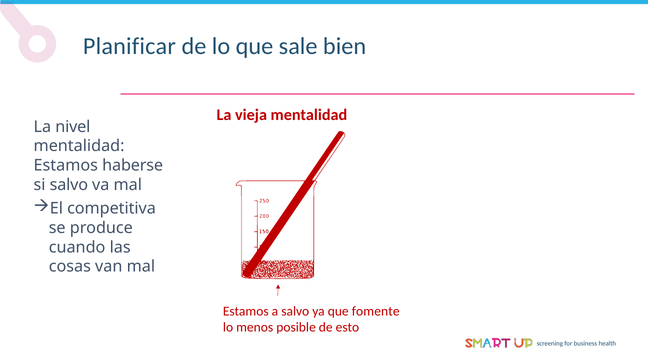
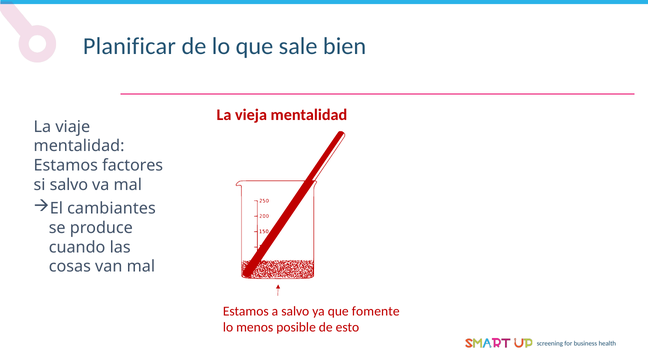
nivel: nivel -> viaje (73, 127)
haberse: haberse -> factores (133, 166)
competitiva: competitiva -> cambiantes (111, 209)
